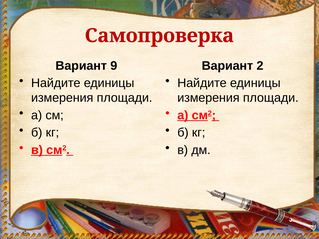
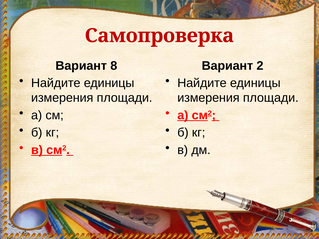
9: 9 -> 8 (114, 66)
